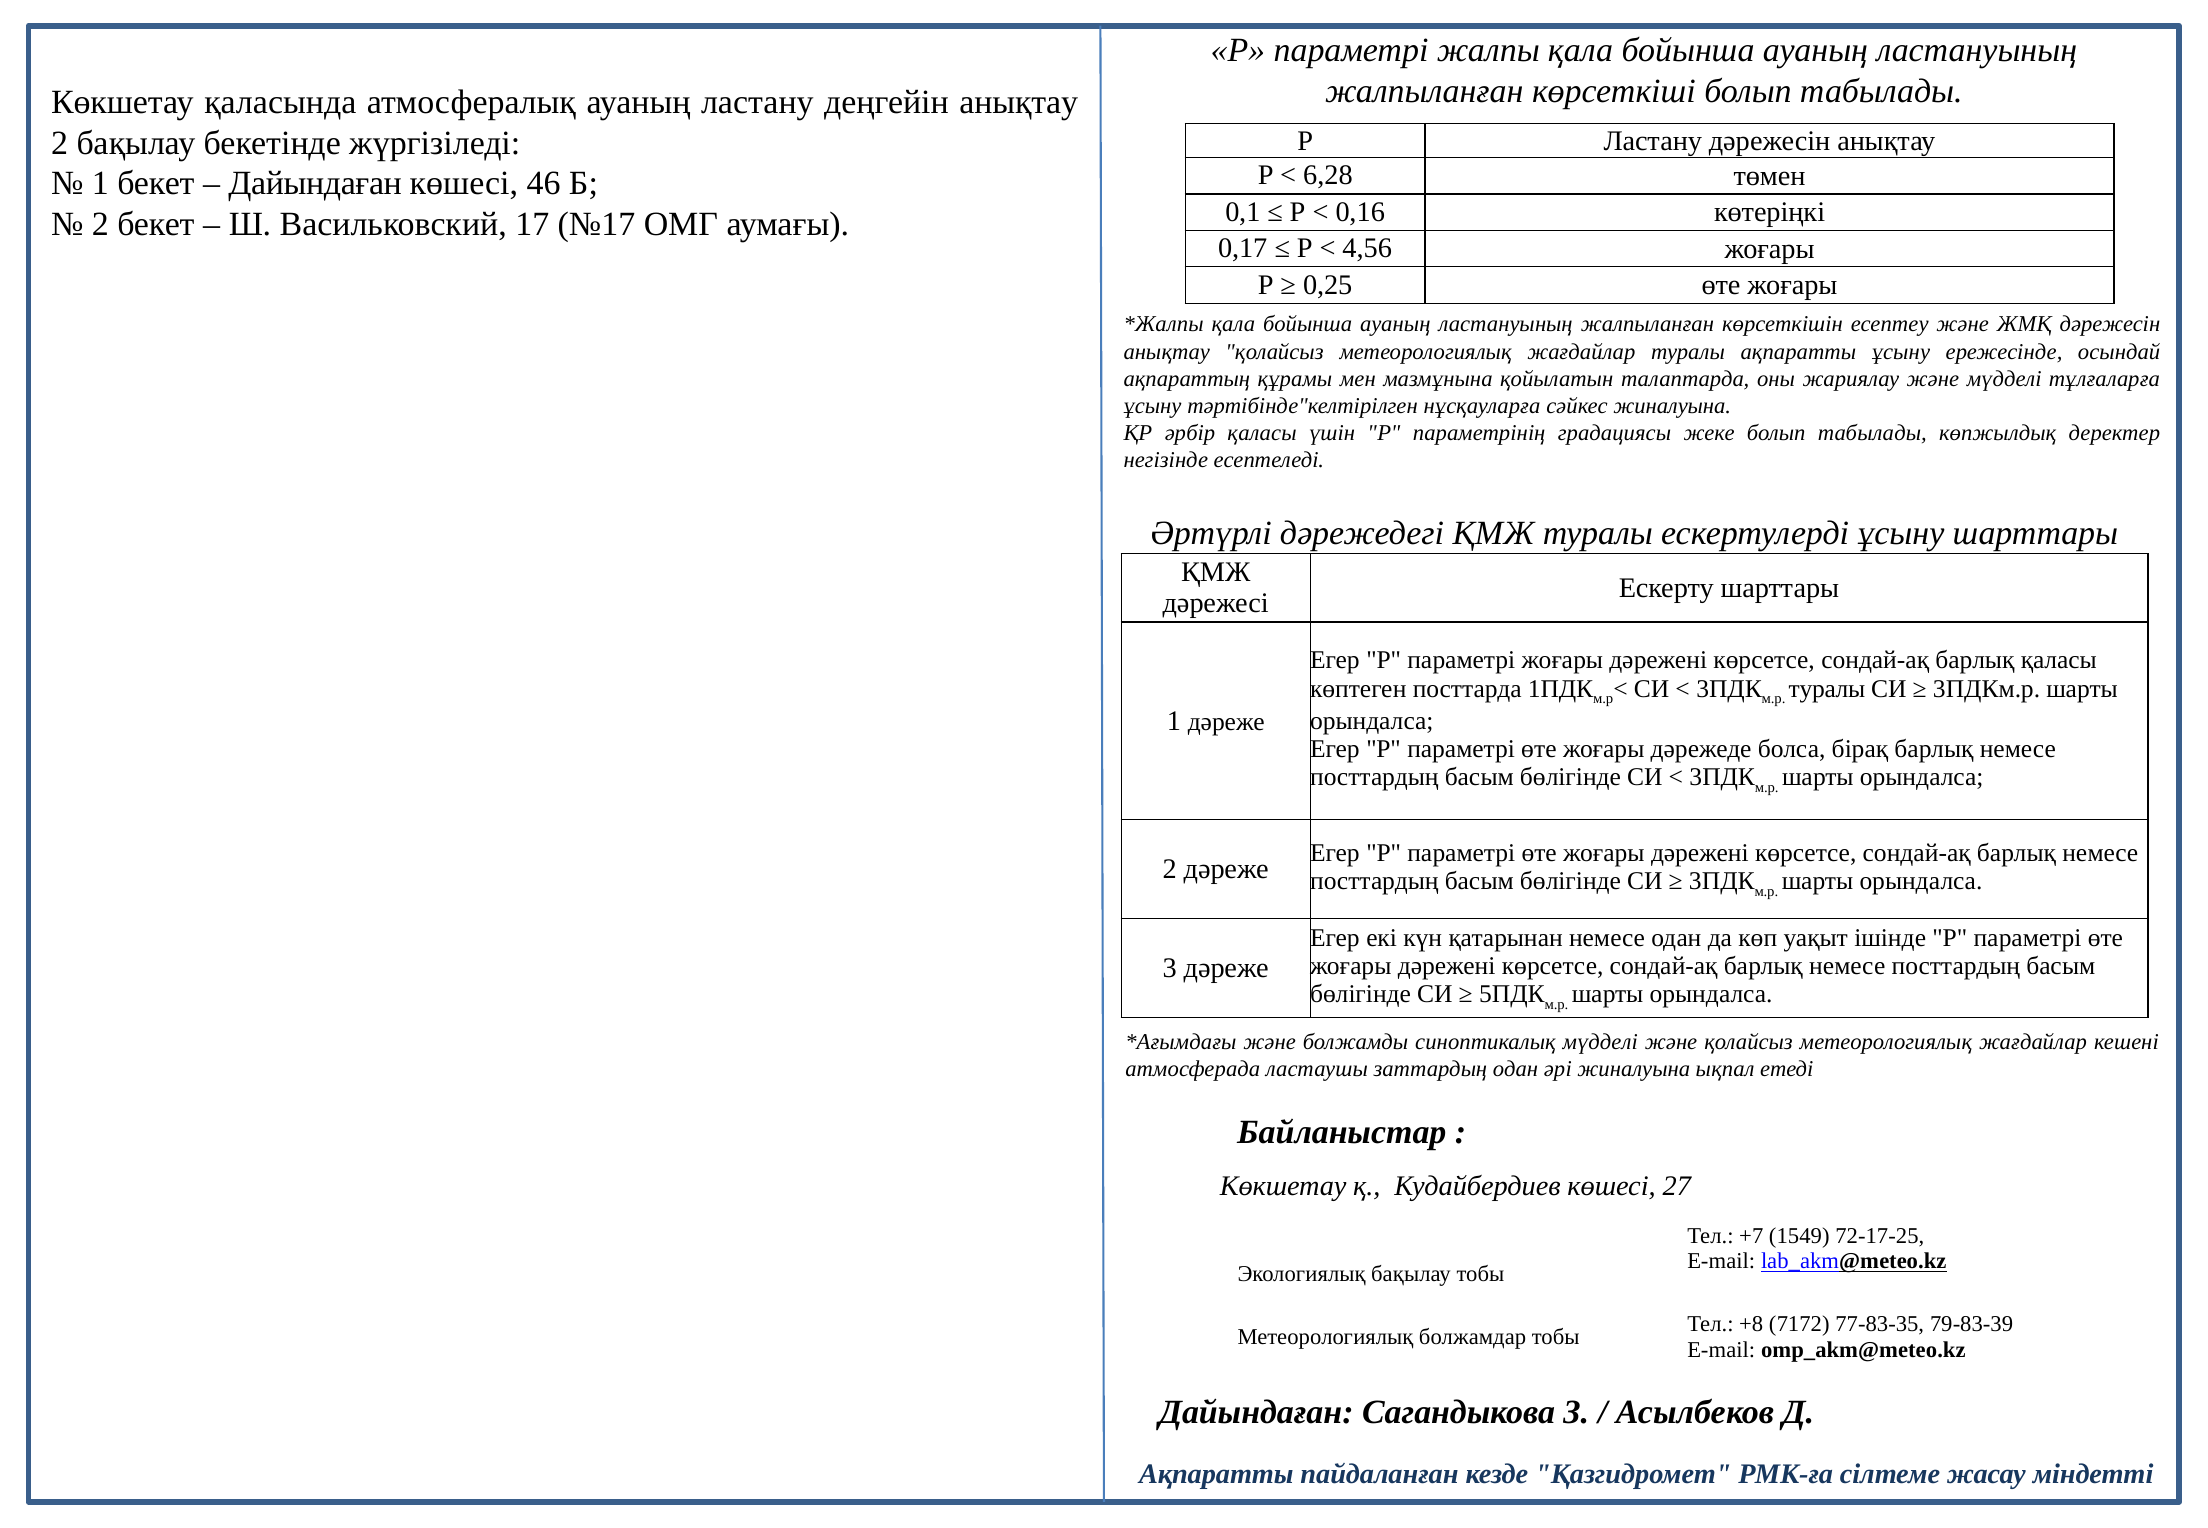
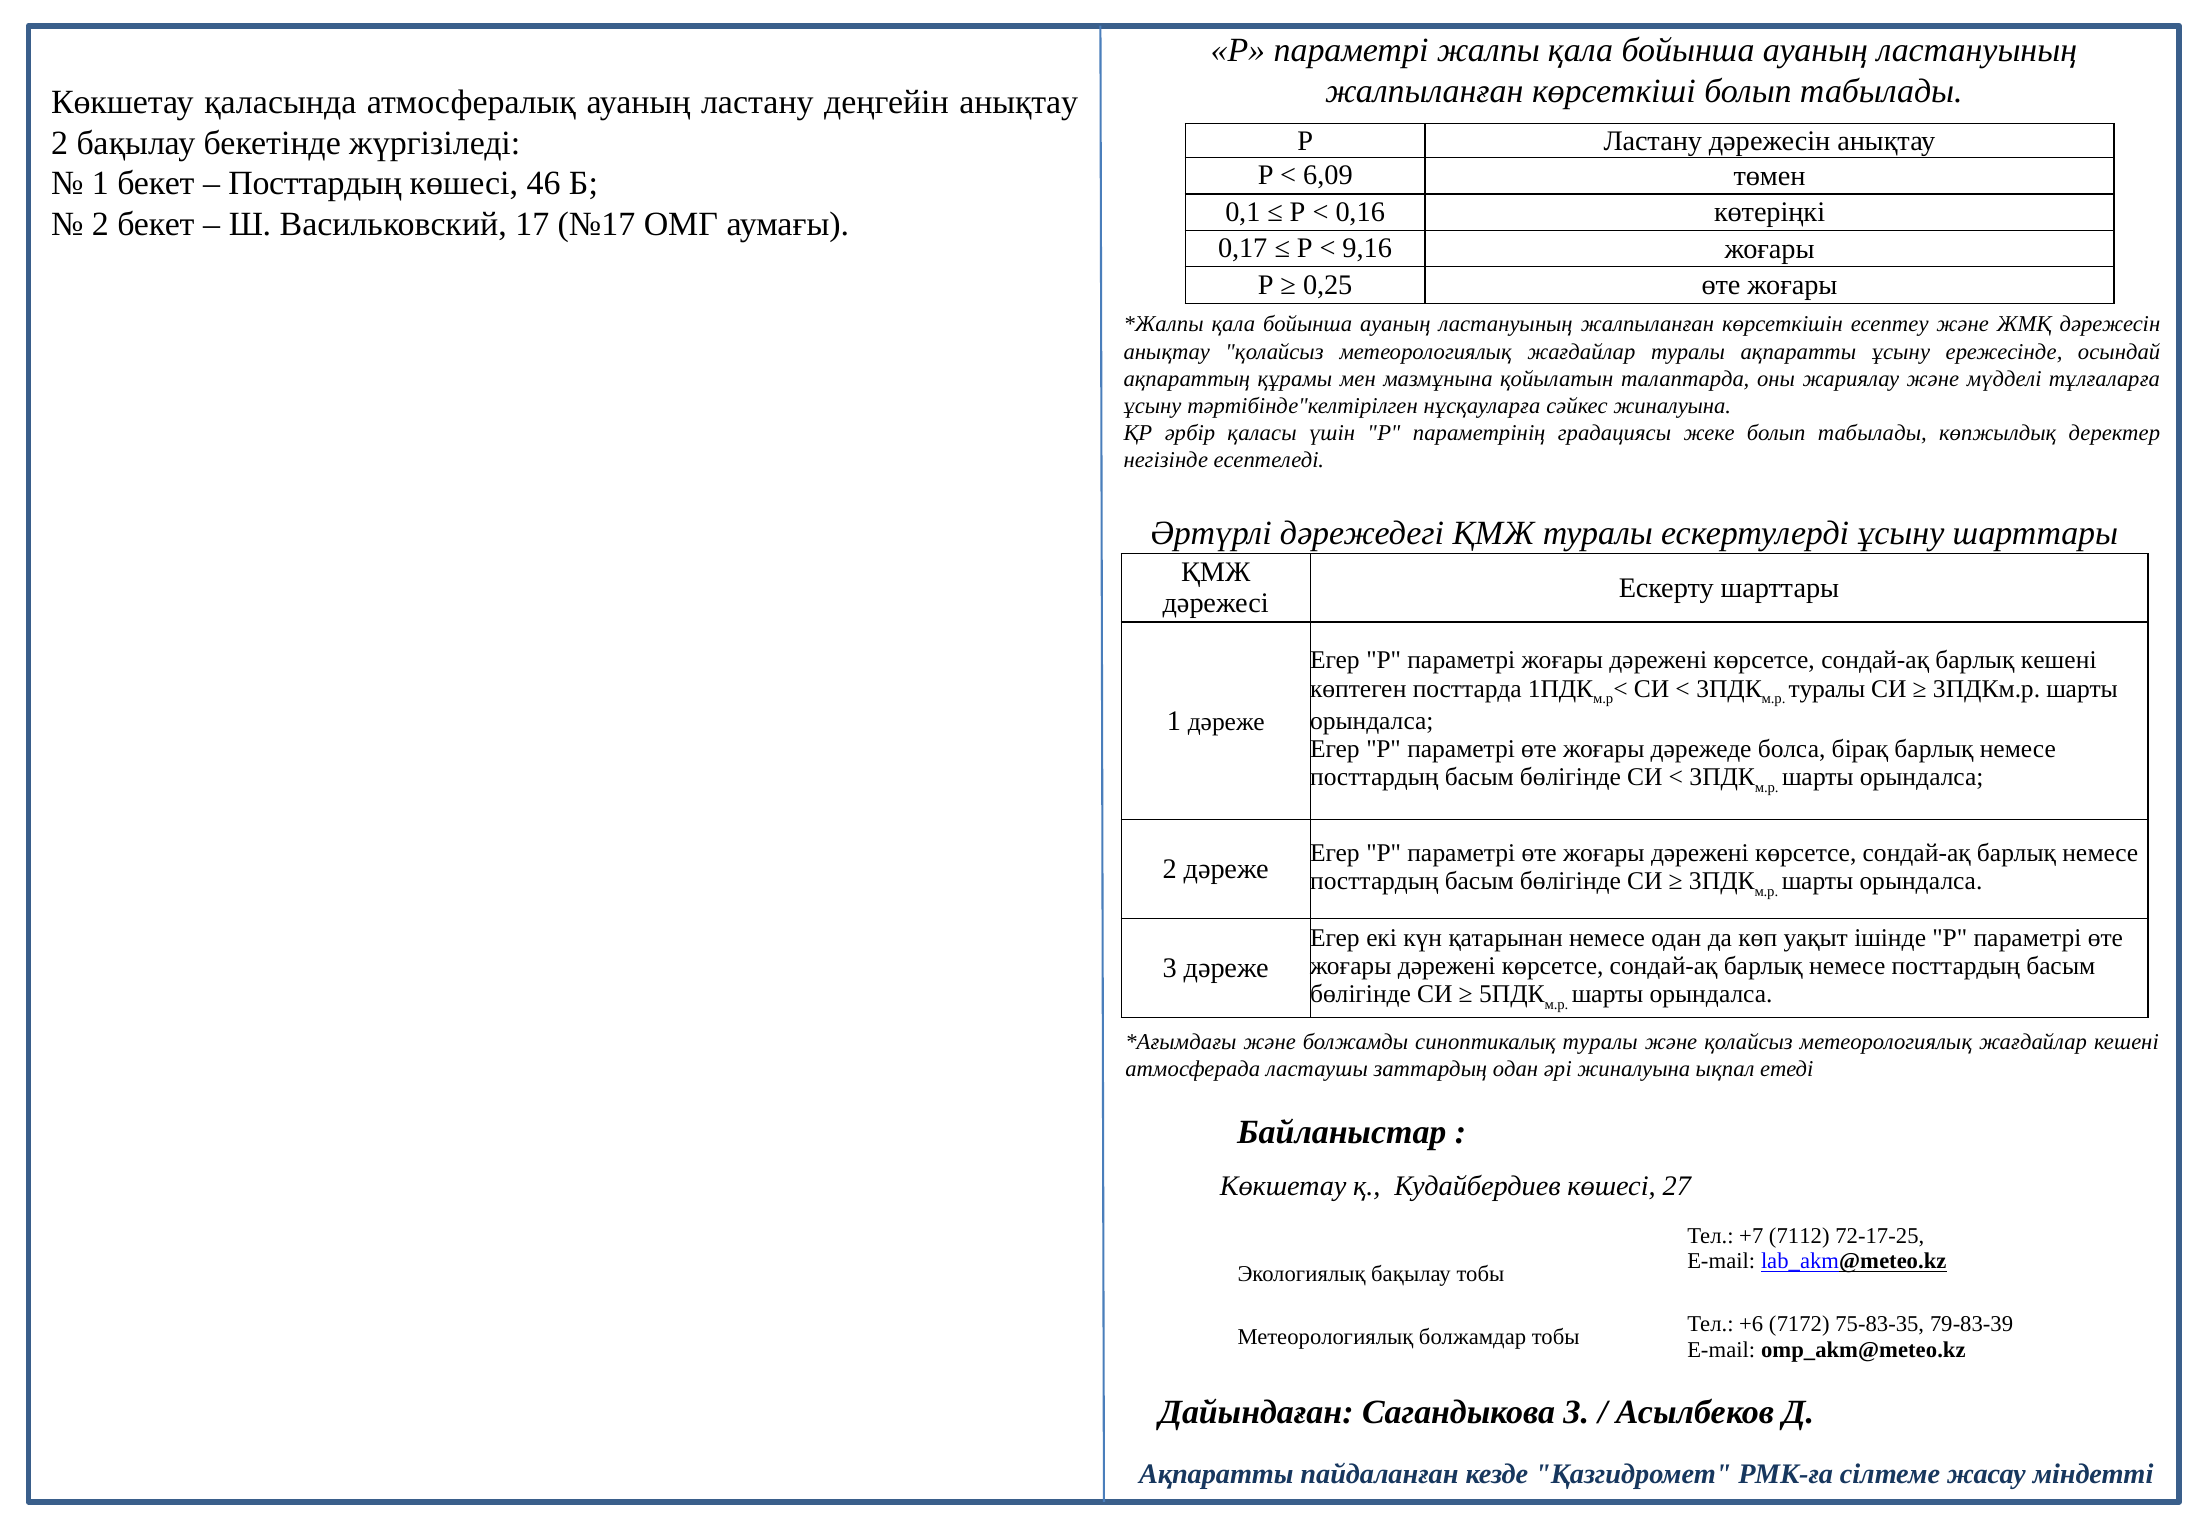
6,28: 6,28 -> 6,09 (1328, 176)
Дайындаған: Дайындаған -> Посттардың (315, 184)
4,56: 4,56 -> 9,16 (1367, 248)
барлық қаласы: қаласы -> кешені (2059, 661)
синоптикалық мүдделі: мүдделі -> туралы (1600, 1042)
1549: 1549 -> 7112 (1799, 1237)
+8: +8 -> +6 (1751, 1325)
77-83-35: 77-83-35 -> 75-83-35 (1880, 1325)
